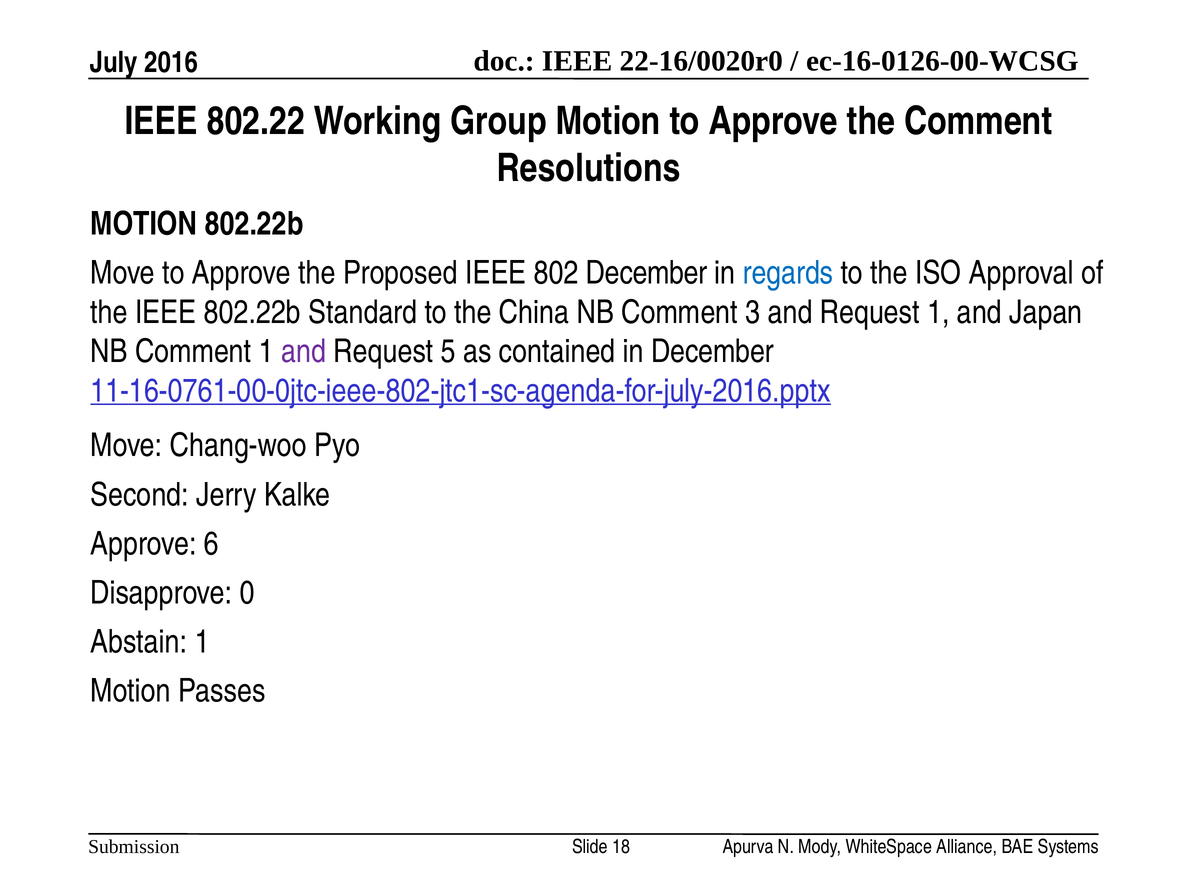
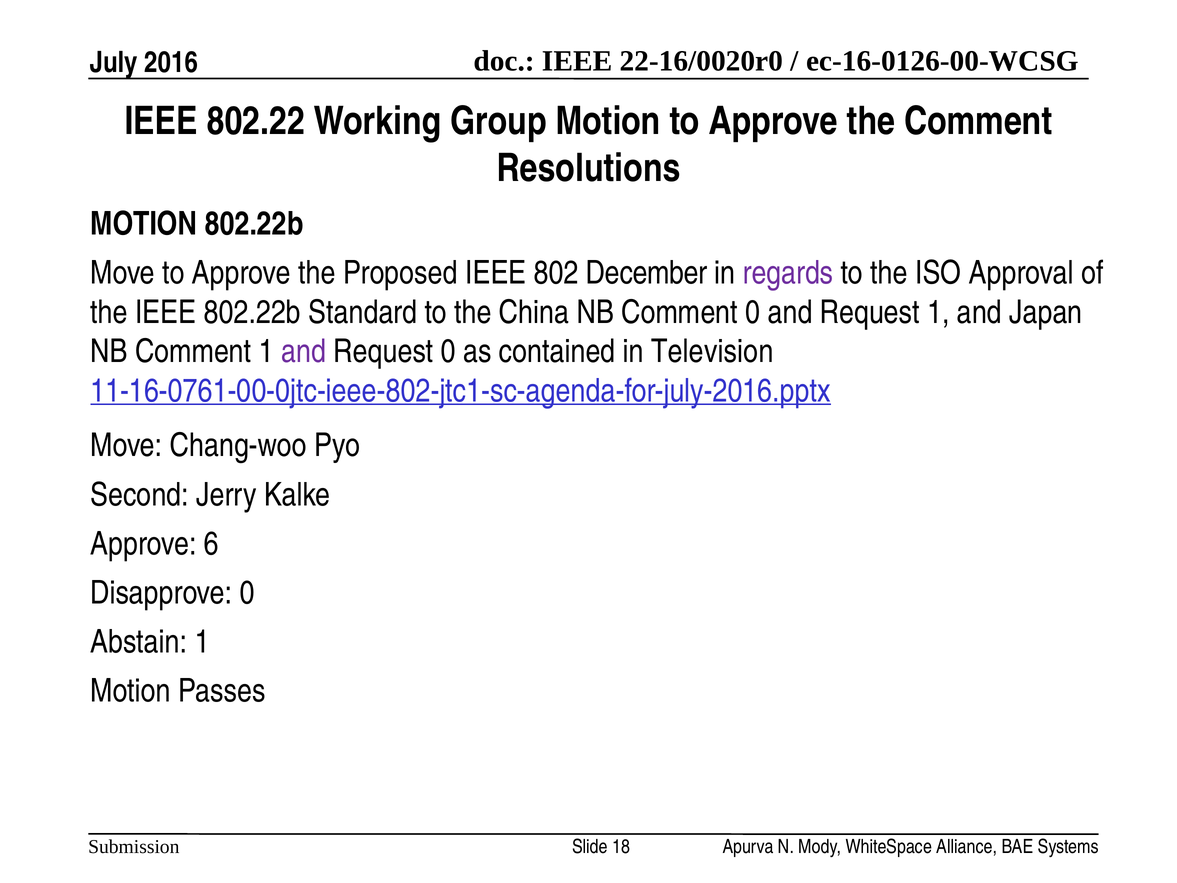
regards colour: blue -> purple (788, 273)
Comment 3: 3 -> 0 (753, 312)
Request 5: 5 -> 0 (448, 352)
in December: December -> Television (712, 352)
